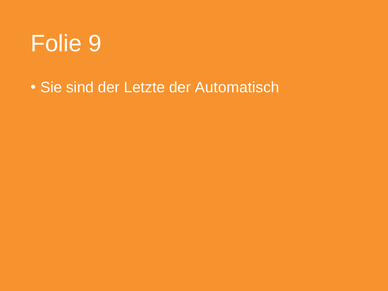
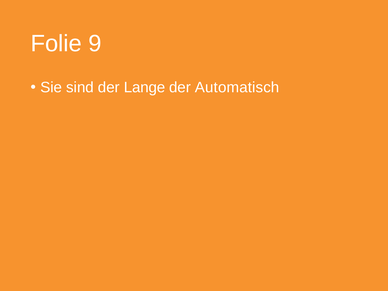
Letzte: Letzte -> Lange (144, 87)
